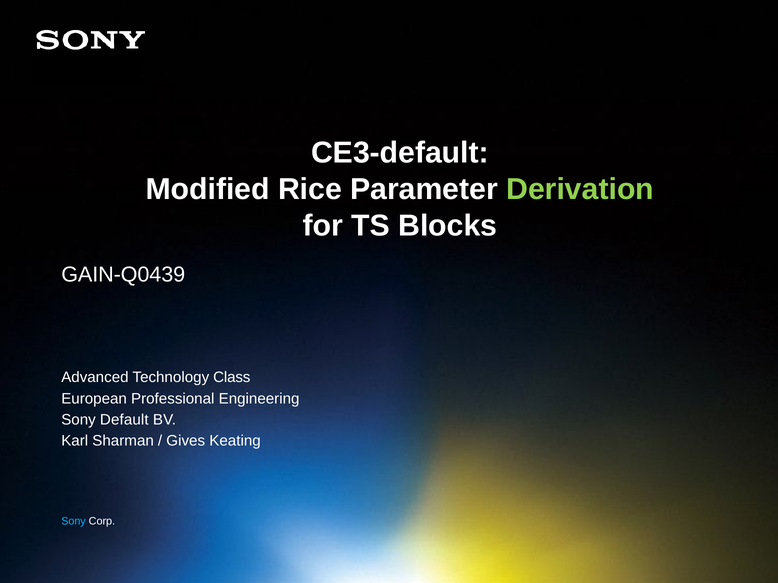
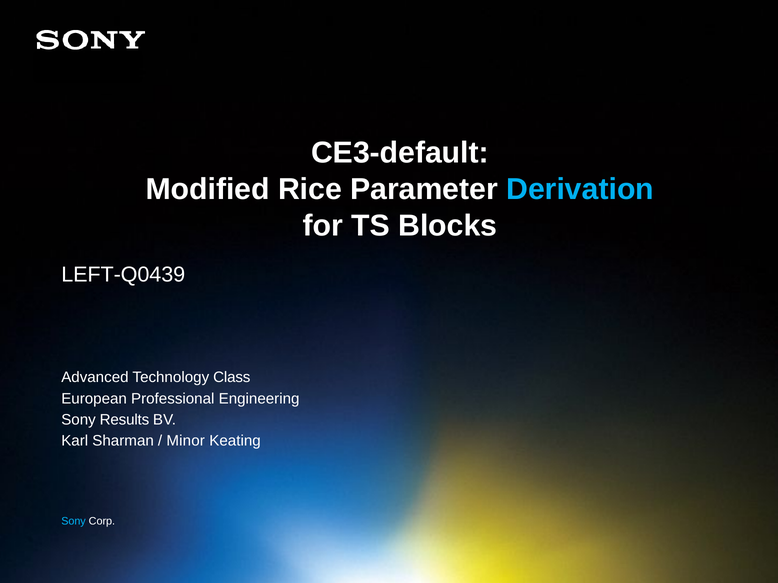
Derivation colour: light green -> light blue (580, 189)
GAIN-Q0439: GAIN-Q0439 -> LEFT-Q0439 (123, 275)
Default: Default -> Results (124, 420)
Gives: Gives -> Minor (186, 441)
